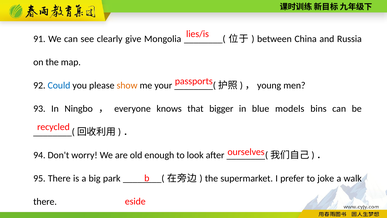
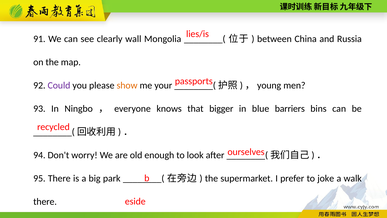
give: give -> wall (133, 39)
Could colour: blue -> purple (59, 85)
models: models -> barriers (290, 108)
